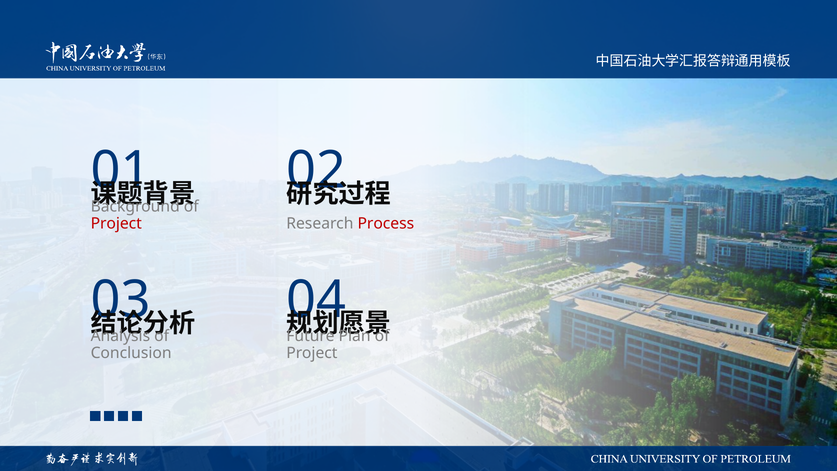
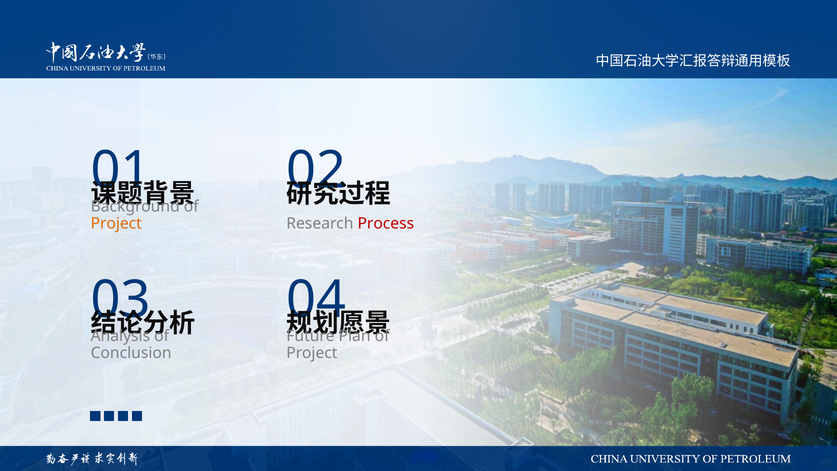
Project colour: red -> orange (116, 224)
